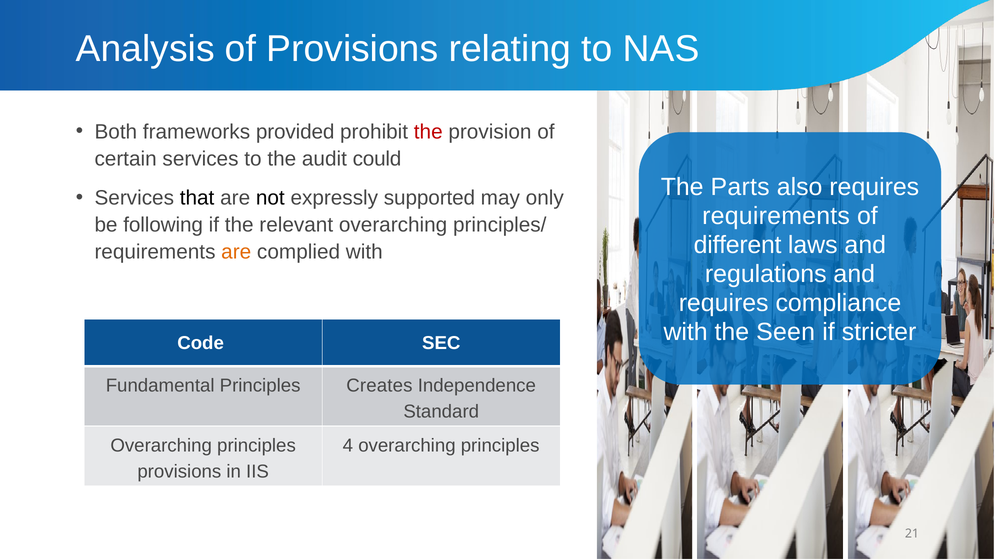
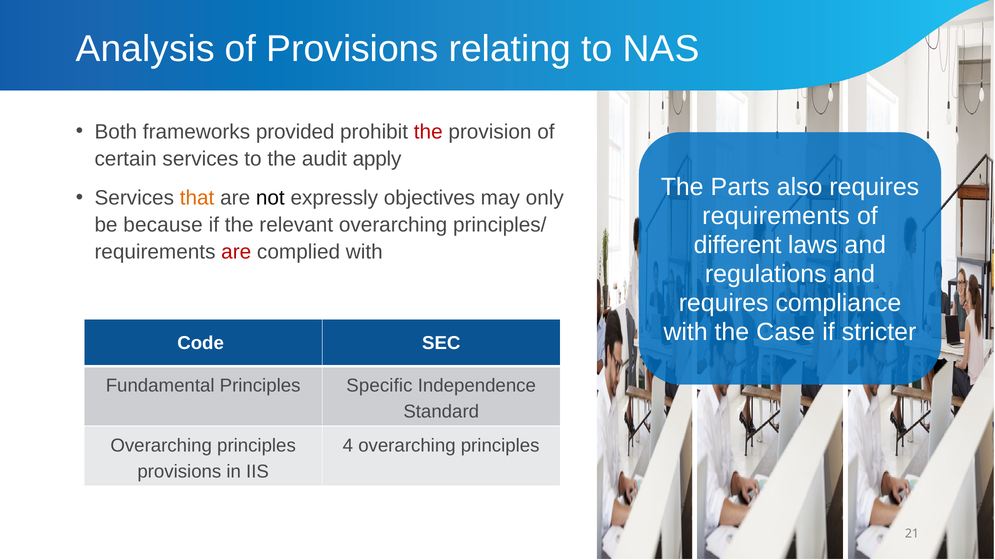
could: could -> apply (377, 159)
that colour: black -> orange (197, 198)
supported: supported -> objectives (429, 198)
following: following -> because (163, 225)
are colour: orange -> red (236, 252)
Seen: Seen -> Case (786, 332)
Creates: Creates -> Specific (379, 386)
